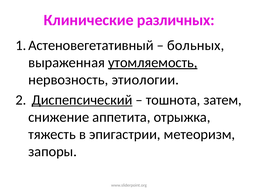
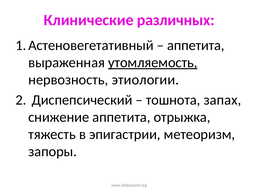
больных: больных -> аппетита (196, 45)
Диспепсический underline: present -> none (82, 100)
затем: затем -> запах (222, 100)
